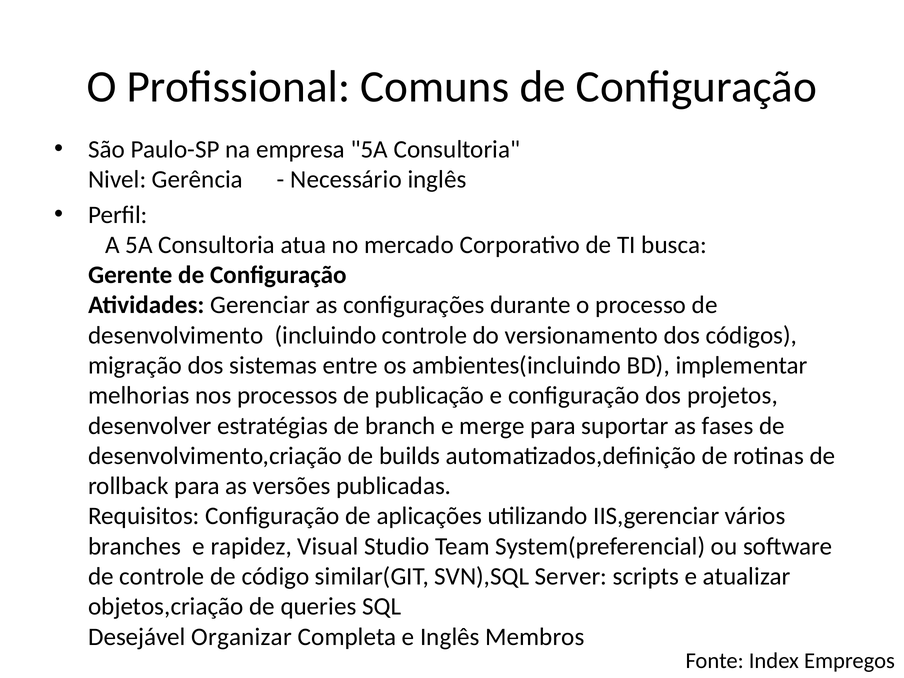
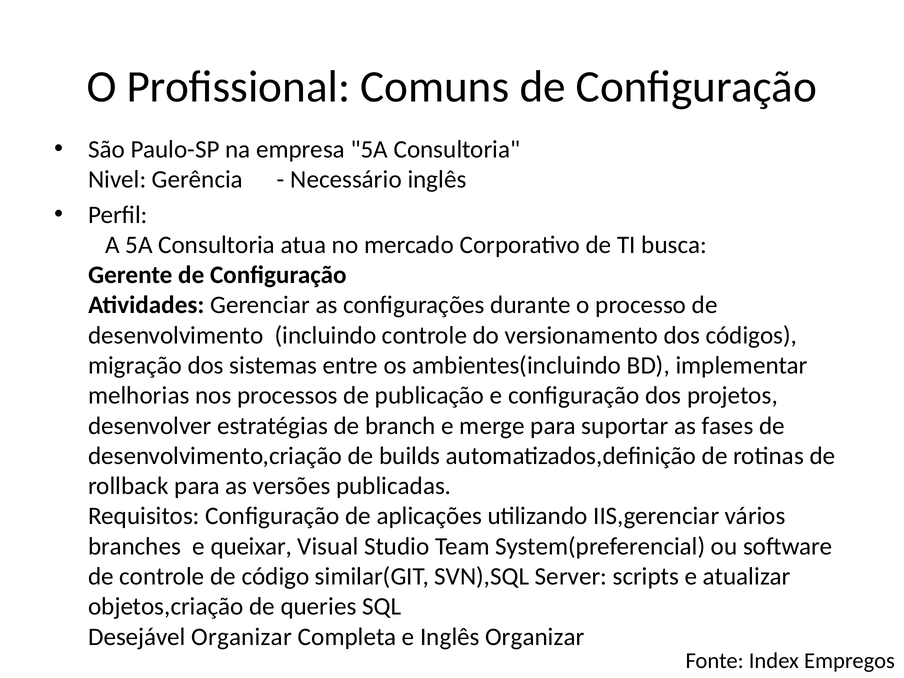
rapidez: rapidez -> queixar (251, 546)
Inglês Membros: Membros -> Organizar (535, 637)
